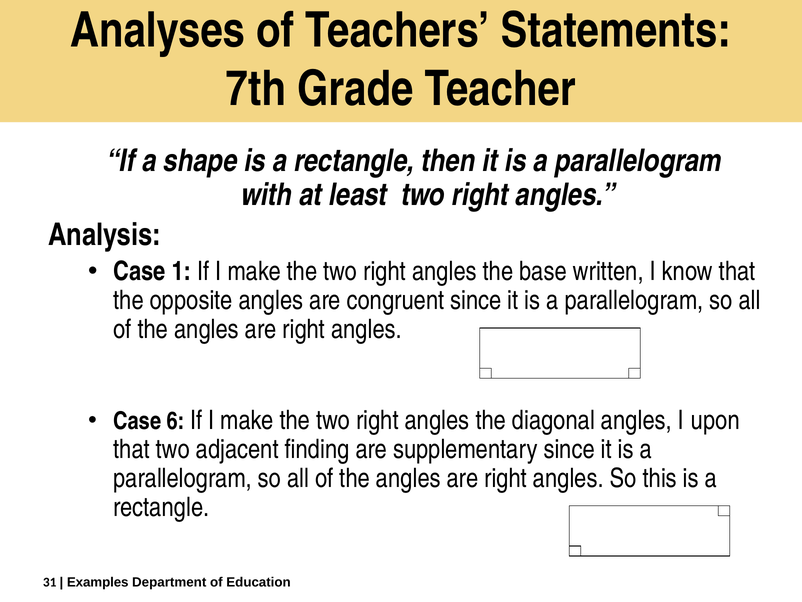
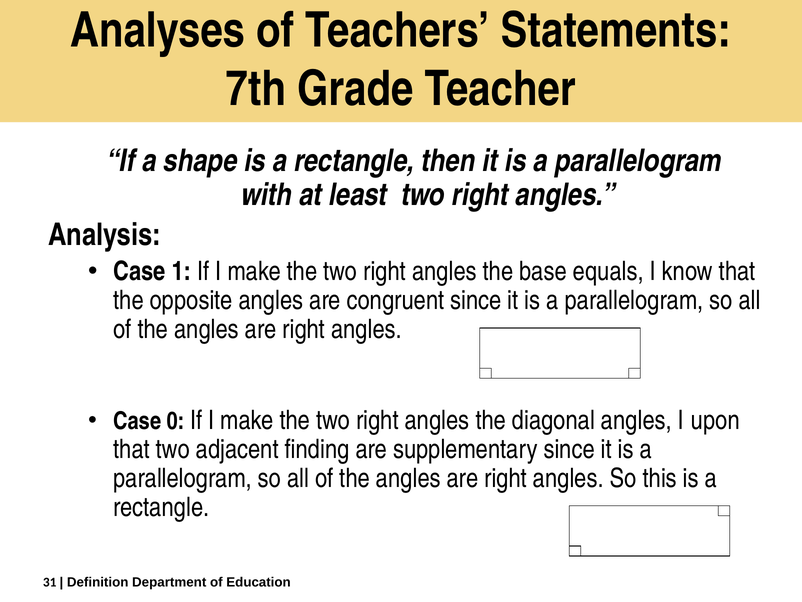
written: written -> equals (608, 271)
6: 6 -> 0 (176, 421)
Examples: Examples -> Definition (98, 582)
